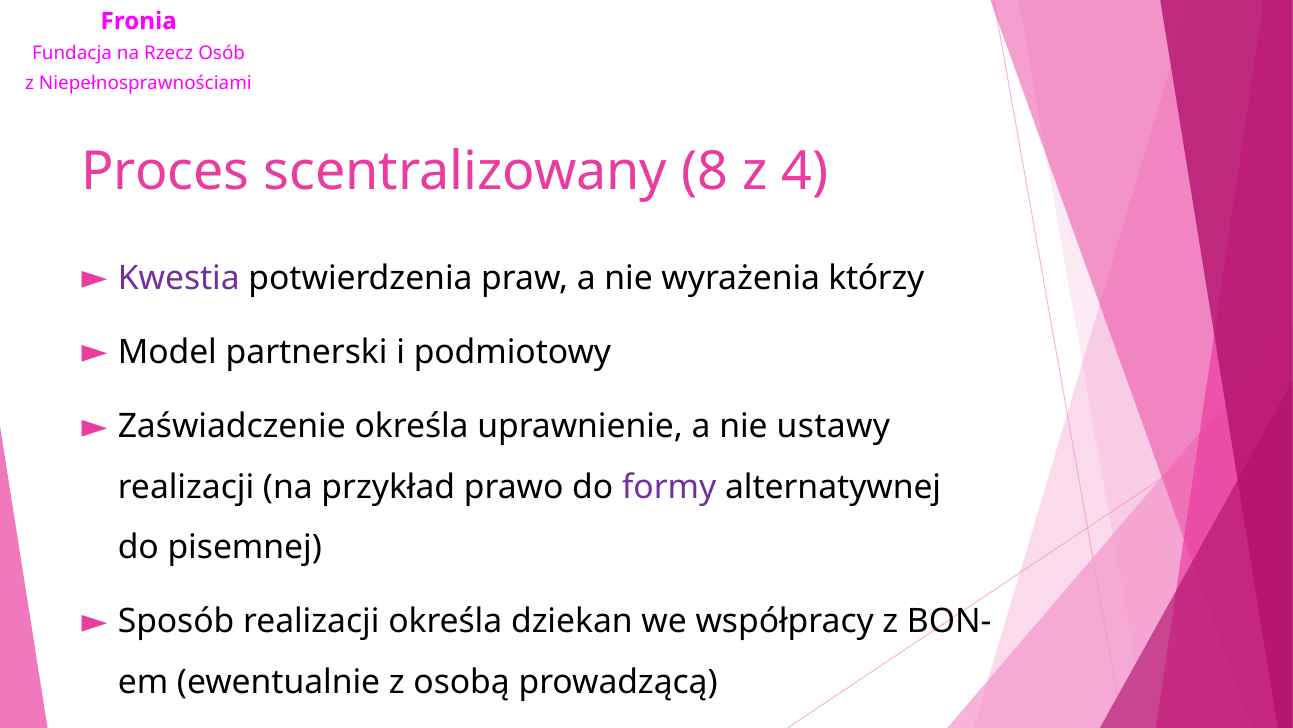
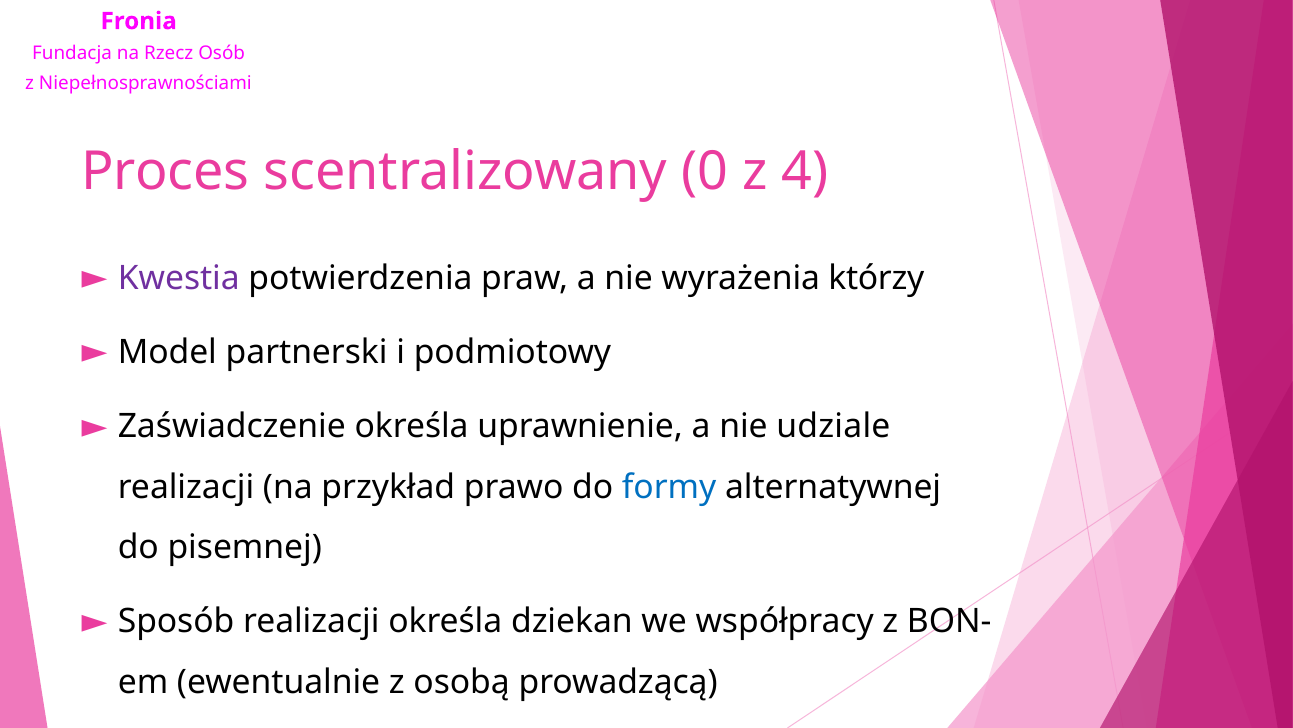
8: 8 -> 0 (705, 172)
ustawy: ustawy -> udziale (833, 426)
formy colour: purple -> blue (669, 487)
